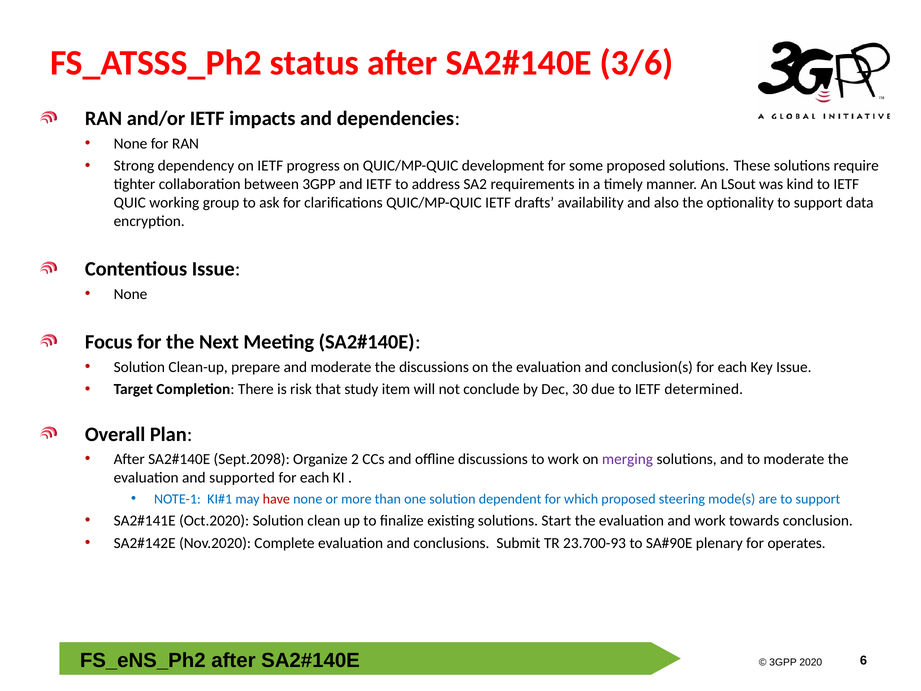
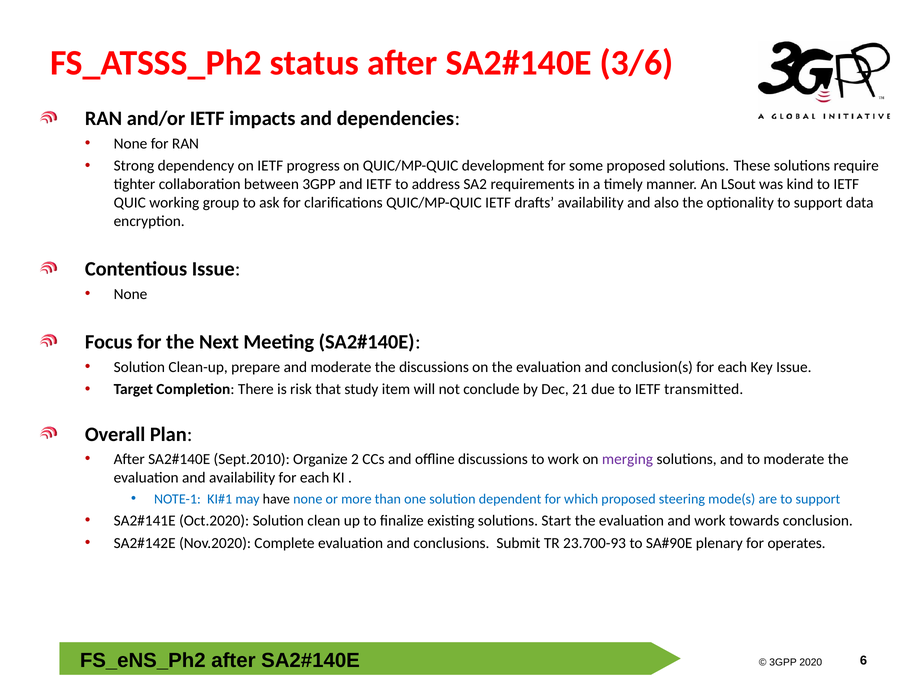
30: 30 -> 21 (580, 389)
determined: determined -> transmitted (704, 389)
Sept.2098: Sept.2098 -> Sept.2010 (252, 459)
and supported: supported -> availability (242, 477)
have colour: red -> black (276, 499)
